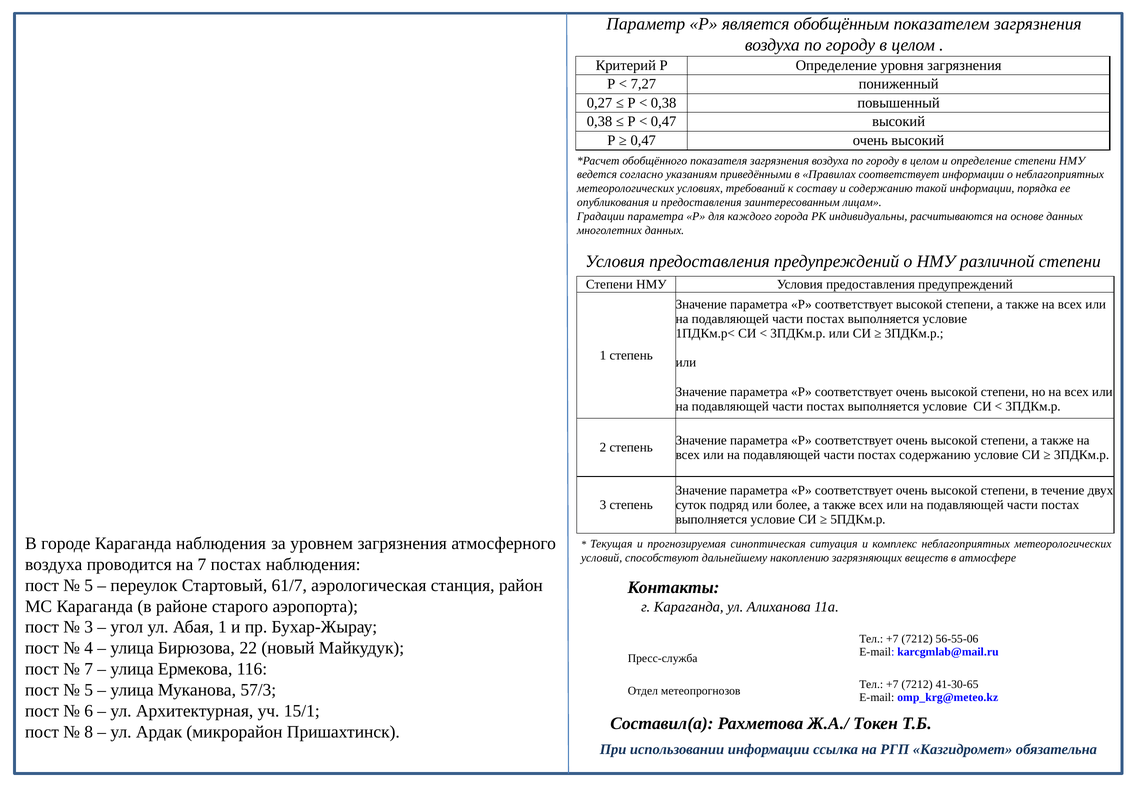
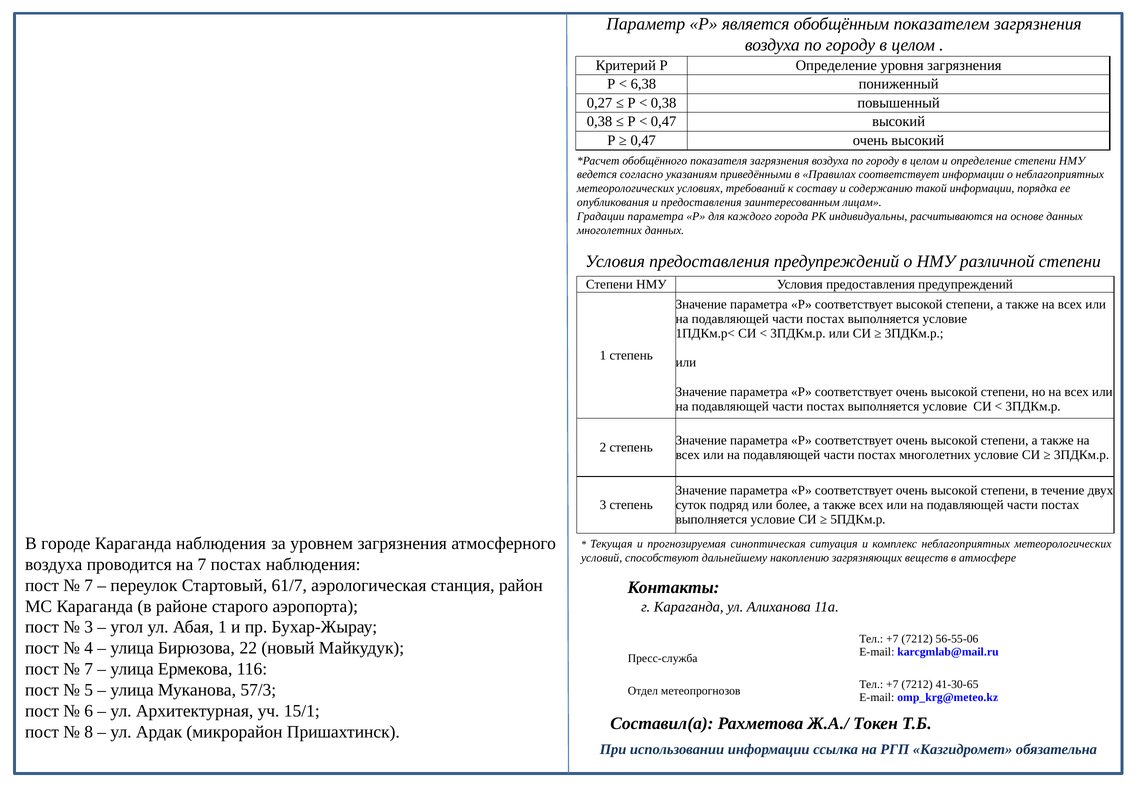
7,27: 7,27 -> 6,38 (643, 84)
постах содержанию: содержанию -> многолетних (935, 455)
5: 5 -> 7 (89, 585)
